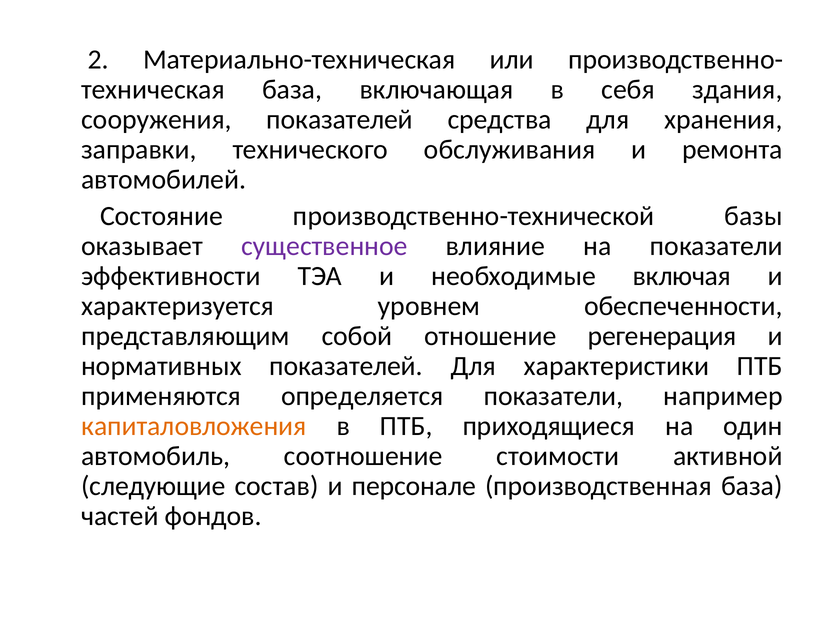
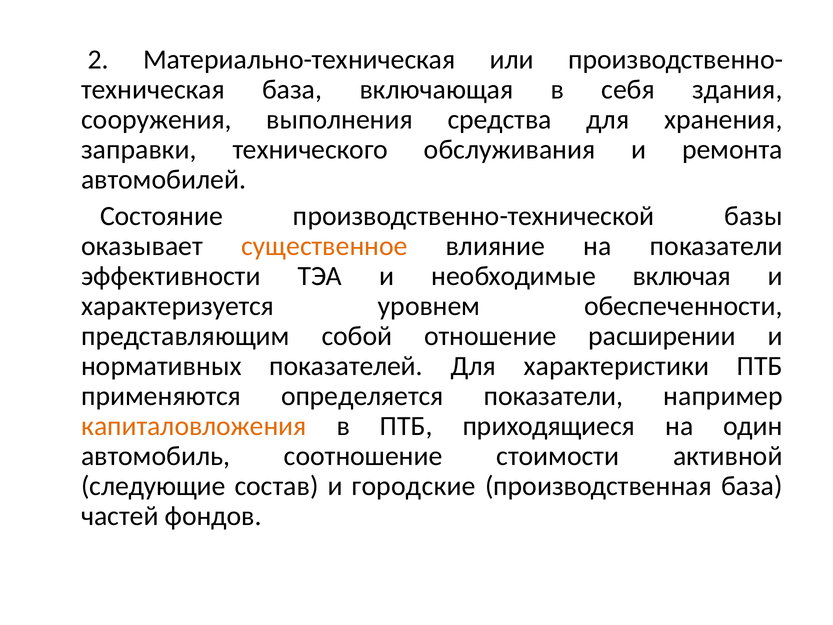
сооружения показателей: показателей -> выполнения (340, 120)
существенное colour: purple -> orange (324, 246)
регенерация: регенерация -> расширении (662, 336)
персонале: персонале -> городские (414, 486)
